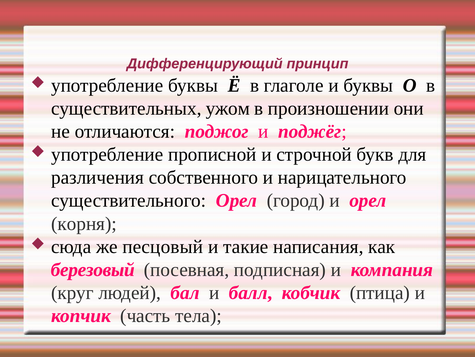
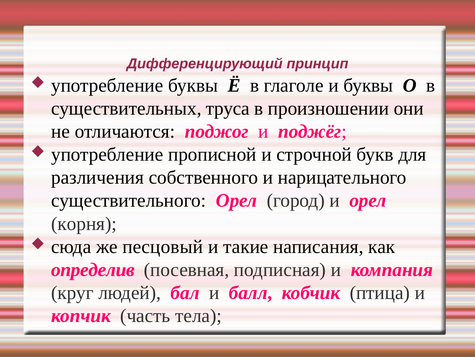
ужом: ужом -> труса (228, 108)
березовый: березовый -> определив (93, 269)
